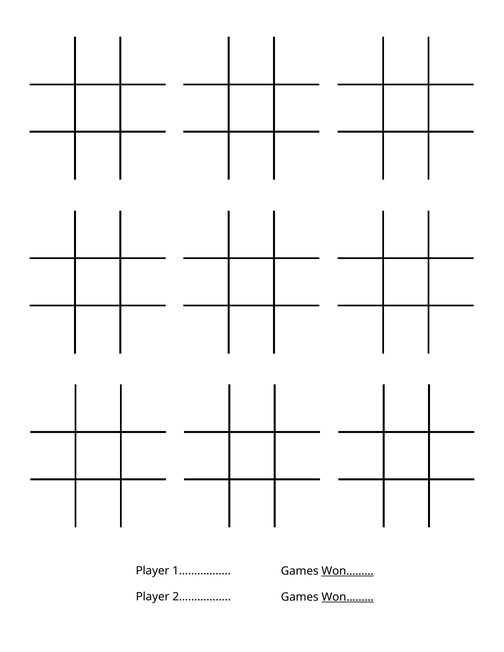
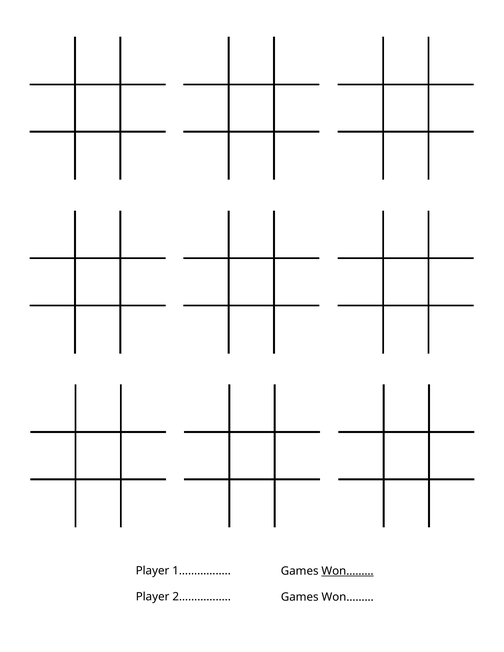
Won……… underline: present -> none (348, 597)
